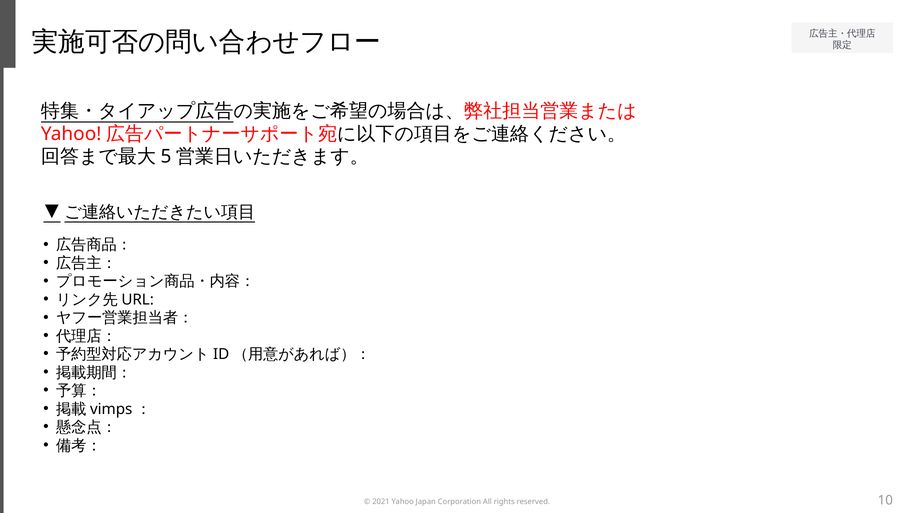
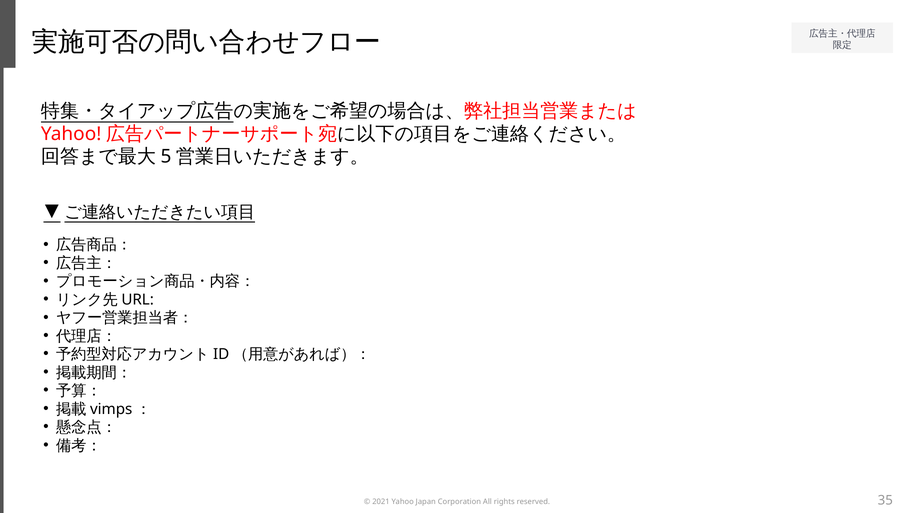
10: 10 -> 35 (885, 500)
